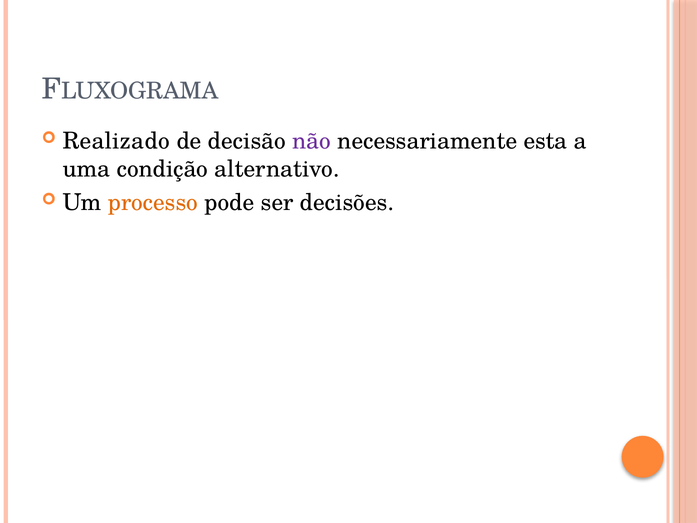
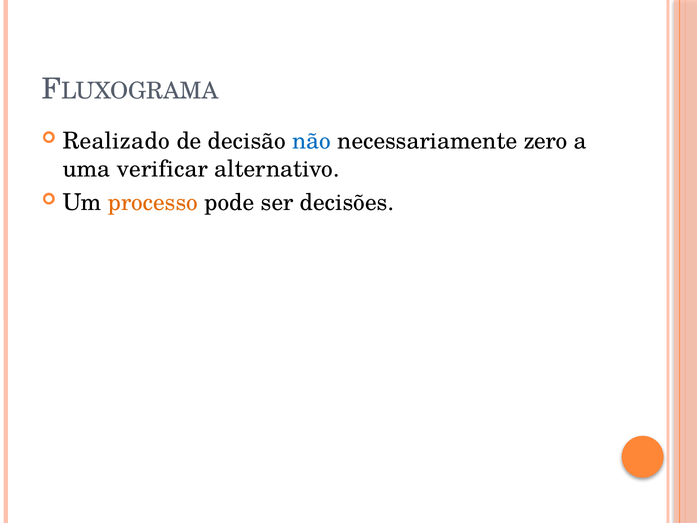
não colour: purple -> blue (312, 141)
esta: esta -> zero (546, 141)
condição: condição -> verificar (162, 169)
